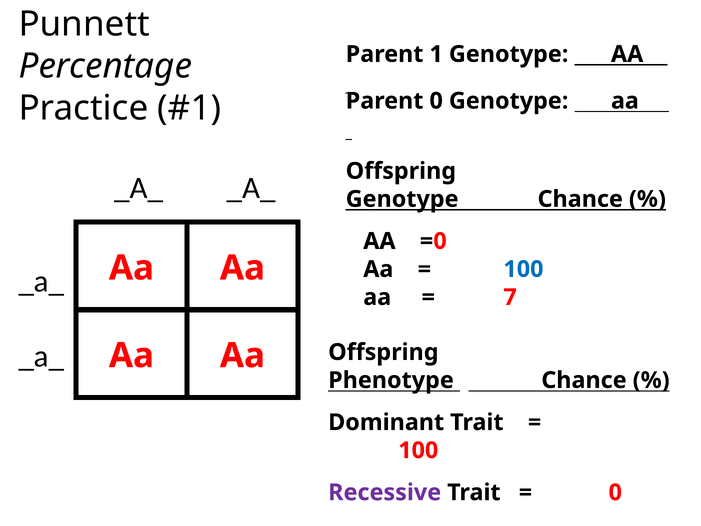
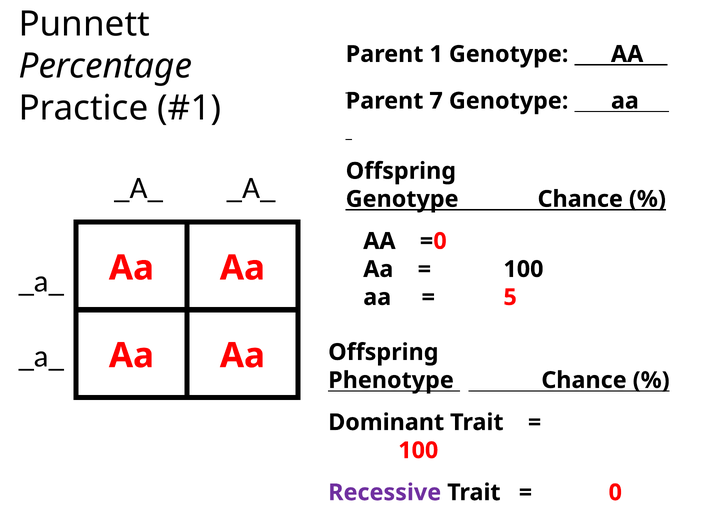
Parent 0: 0 -> 7 (436, 101)
100 colour: blue -> black (523, 269)
7: 7 -> 5 (510, 297)
